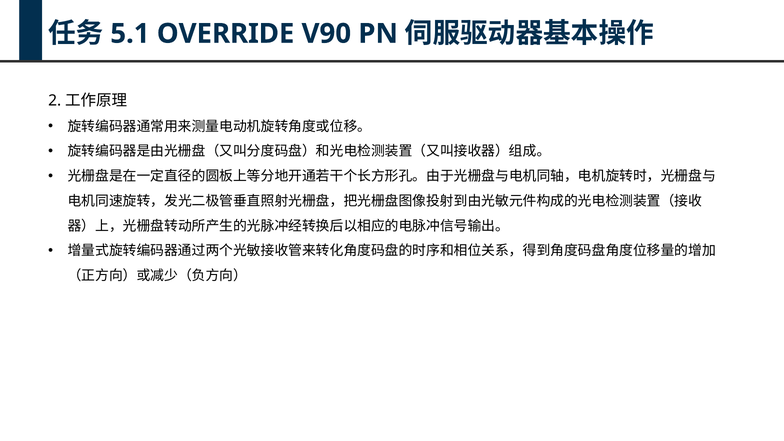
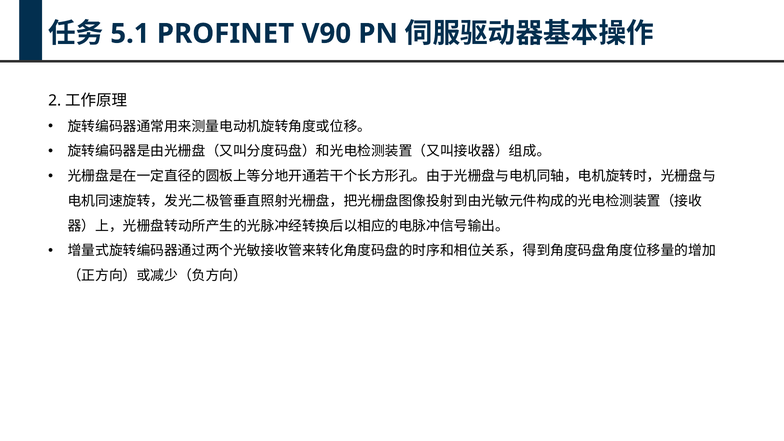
OVERRIDE: OVERRIDE -> PROFINET (226, 34)
